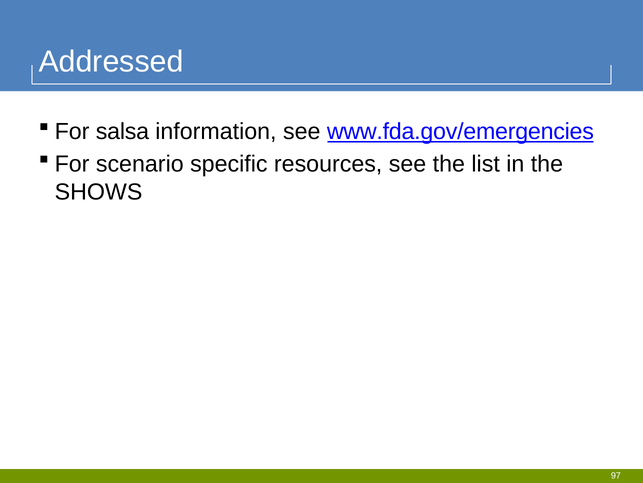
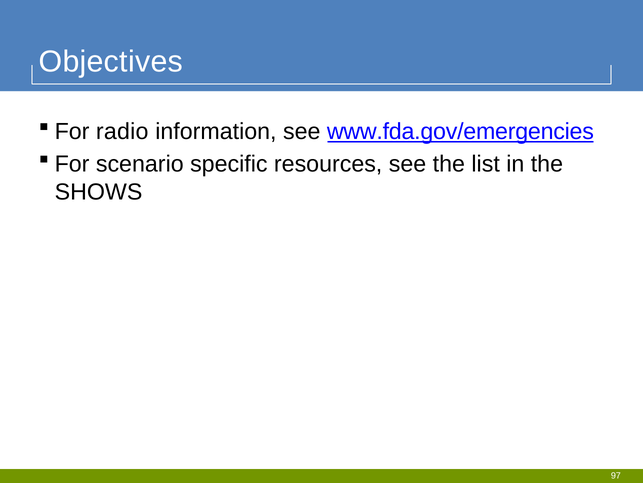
Addressed: Addressed -> Objectives (111, 62)
salsa: salsa -> radio (122, 131)
